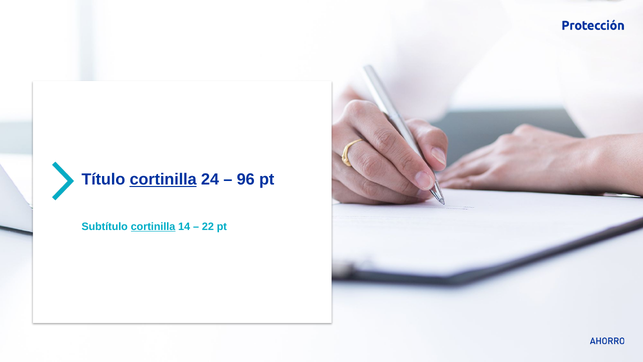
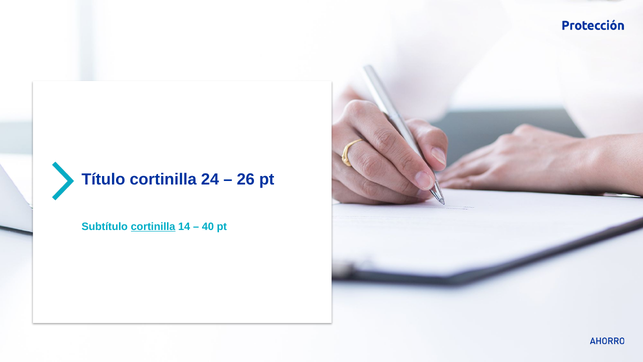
cortinilla underline: present -> none (163, 180)
96: 96 -> 26 (246, 180)
22: 22 -> 40 (208, 226)
